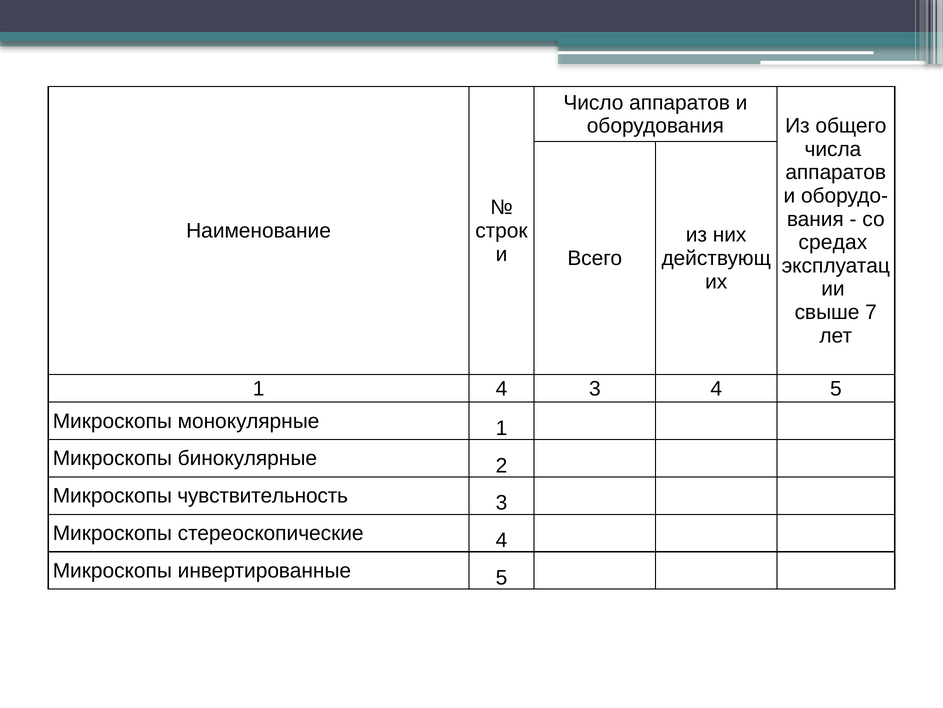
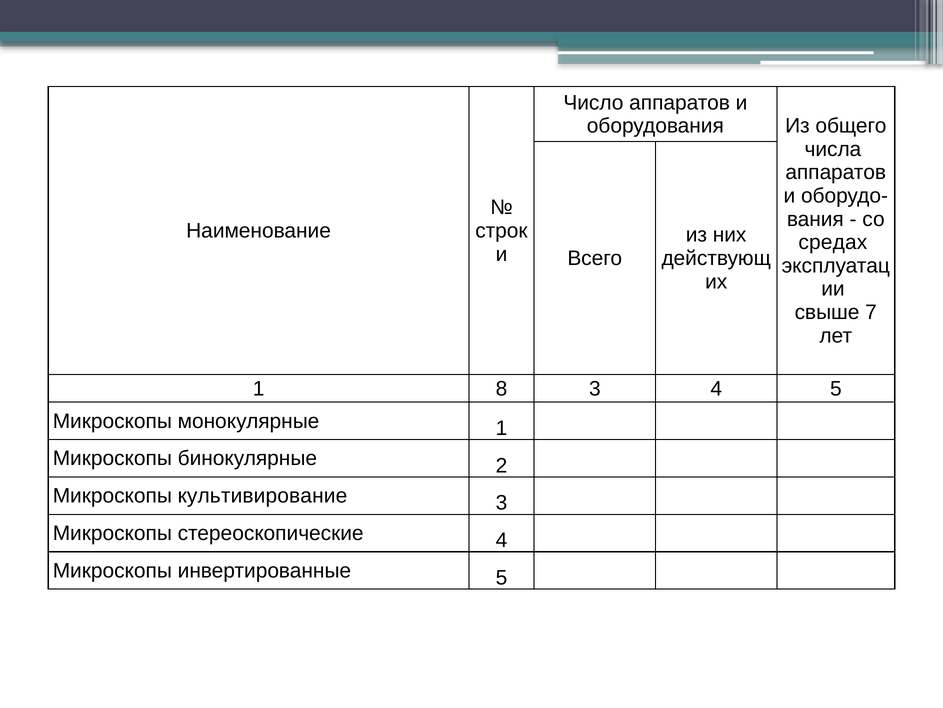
1 4: 4 -> 8 (502, 388)
чувствительность: чувствительность -> культивирование (262, 495)
